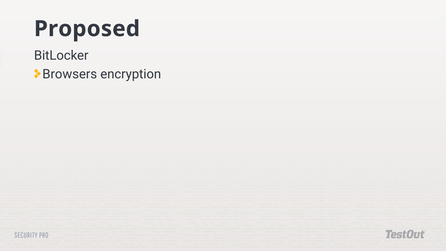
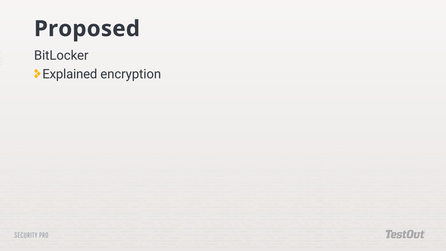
Browsers: Browsers -> Explained (70, 74)
